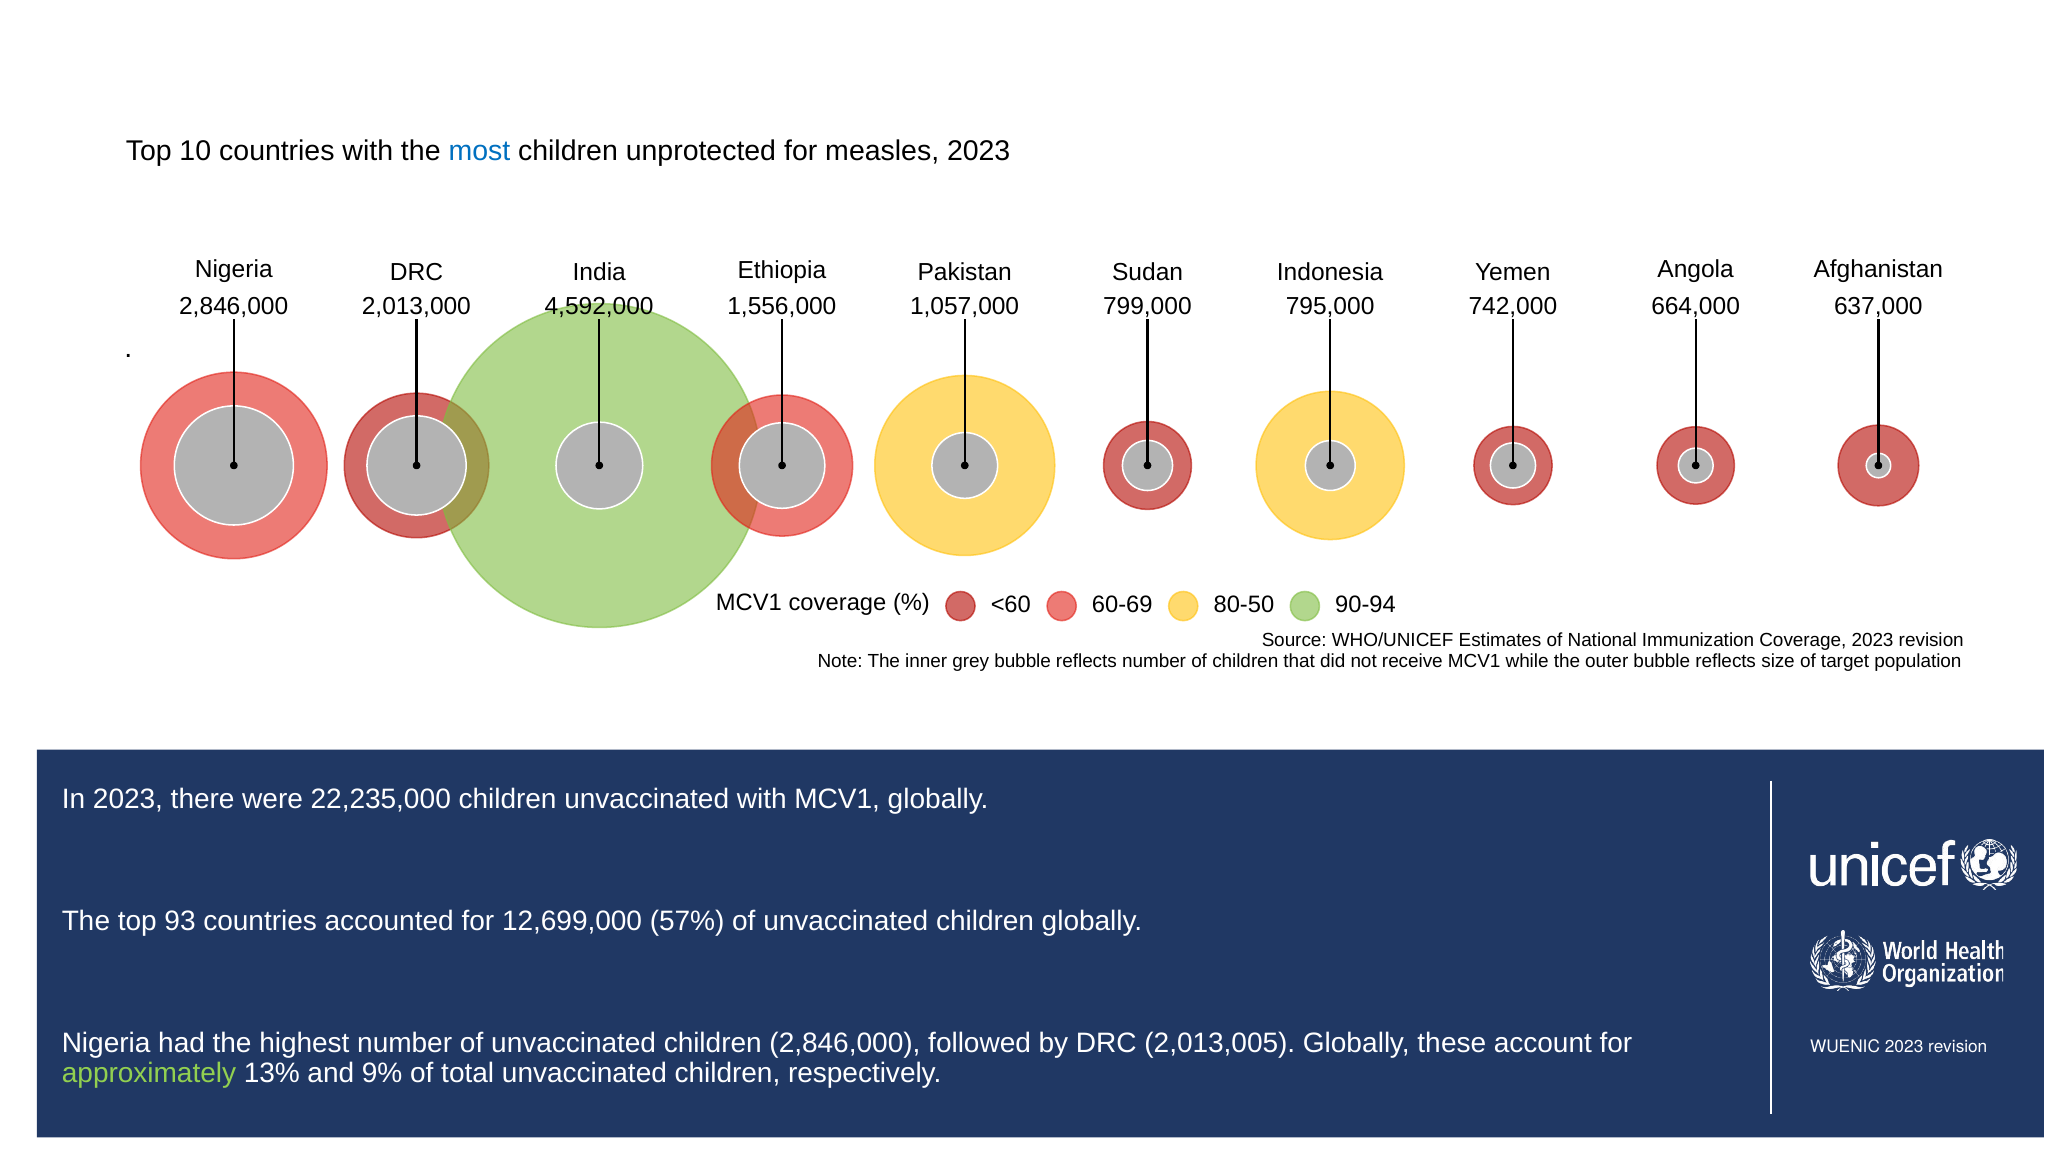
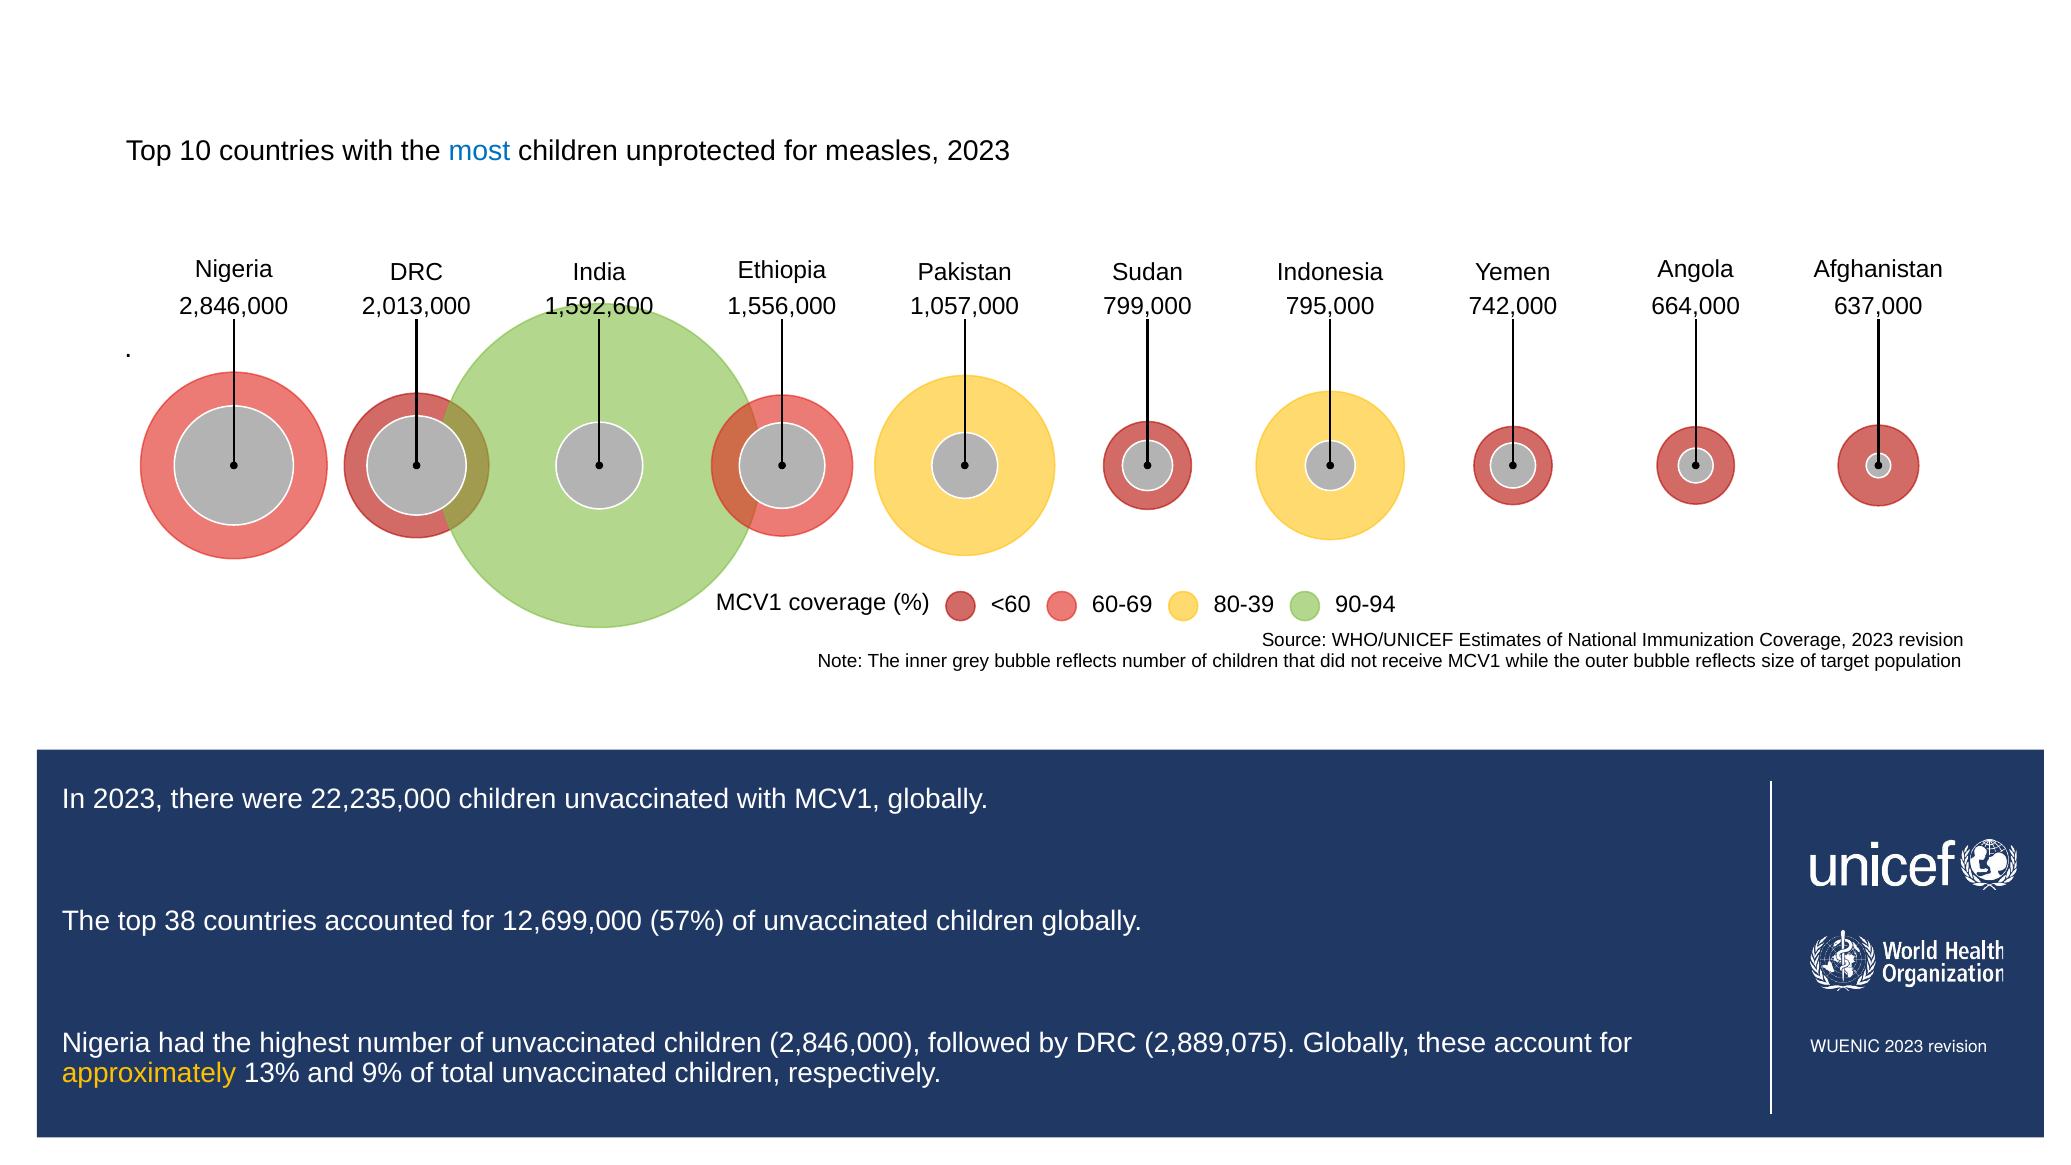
4,592,000: 4,592,000 -> 1,592,600 (599, 306)
80-50: 80-50 -> 80-39 (1244, 605)
93: 93 -> 38 (180, 921)
2,013,005: 2,013,005 -> 2,889,075 (1220, 1043)
approximately colour: light green -> yellow (149, 1073)
